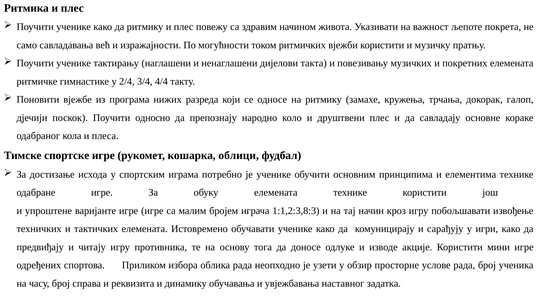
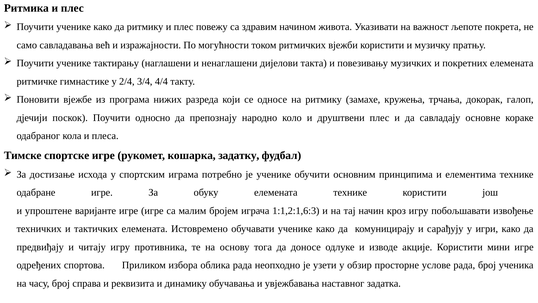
облици: облици -> задатку (239, 155)
1:1,2:3,8:3: 1:1,2:3,8:3 -> 1:1,2:1,6:3 (296, 210)
